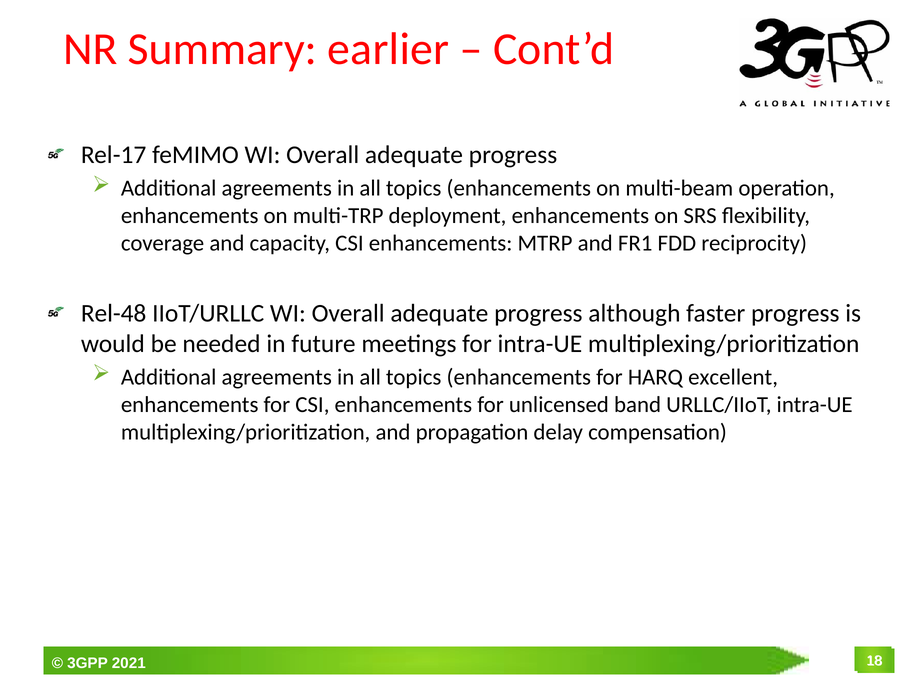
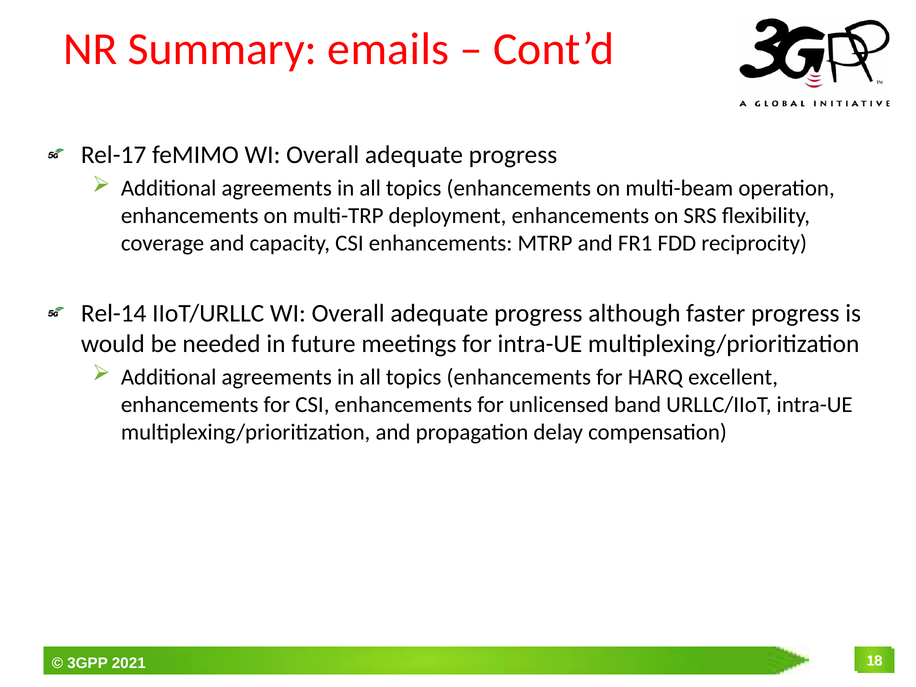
earlier: earlier -> emails (388, 49)
Rel-48: Rel-48 -> Rel-14 (114, 313)
